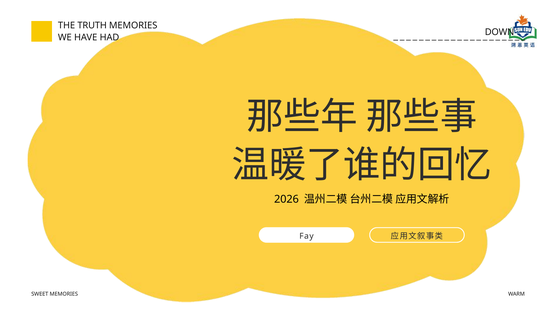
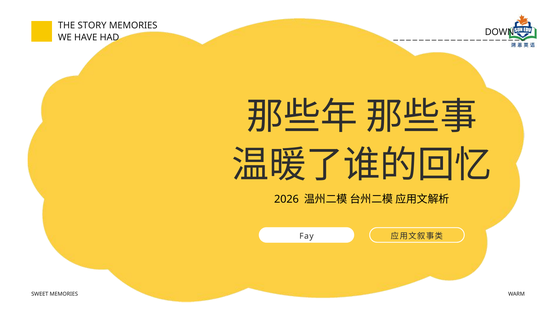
TRUTH: TRUTH -> STORY (92, 25)
